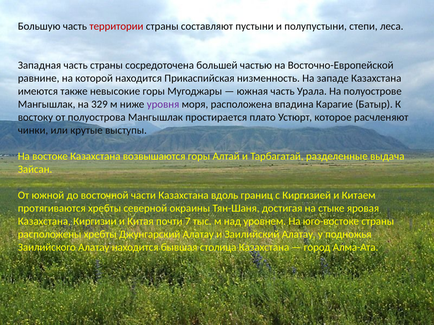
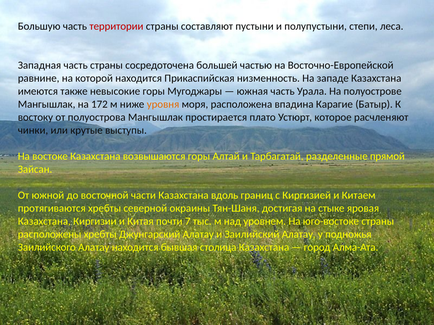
329: 329 -> 172 (99, 104)
уровня colour: purple -> orange (163, 104)
выдача: выдача -> прямой (387, 157)
